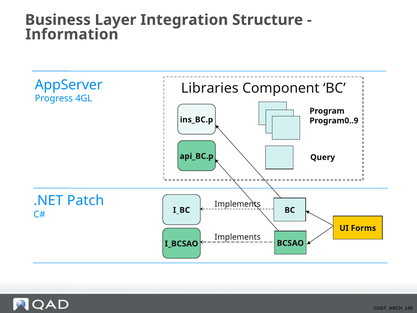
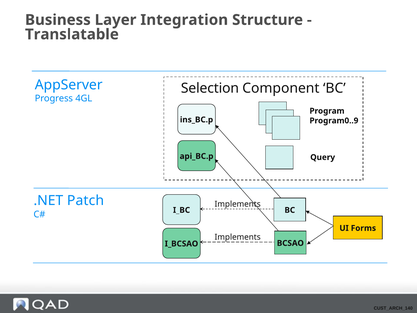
Information: Information -> Translatable (72, 34)
Libraries: Libraries -> Selection (210, 88)
